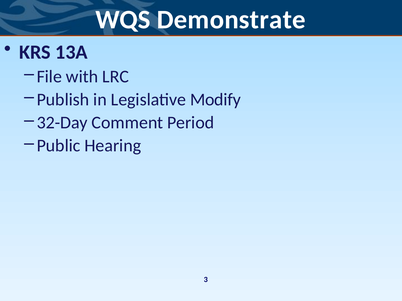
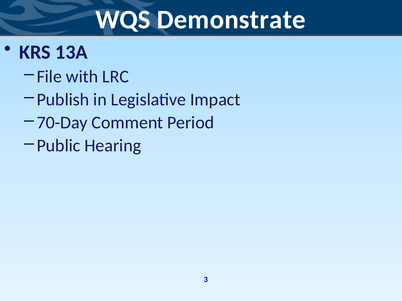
Modify: Modify -> Impact (215, 100)
32-Day: 32-Day -> 70-Day (62, 123)
